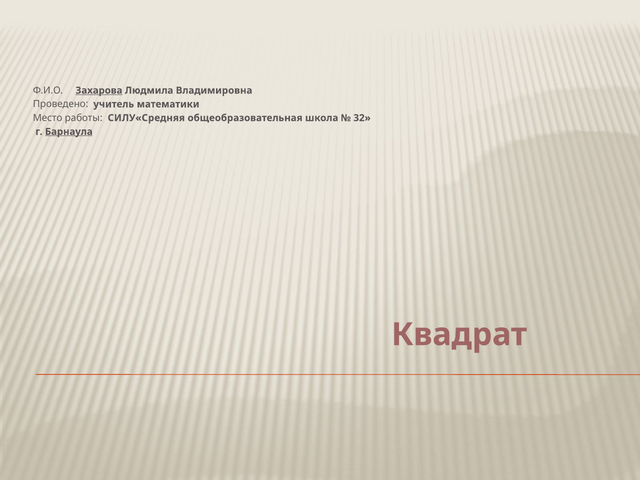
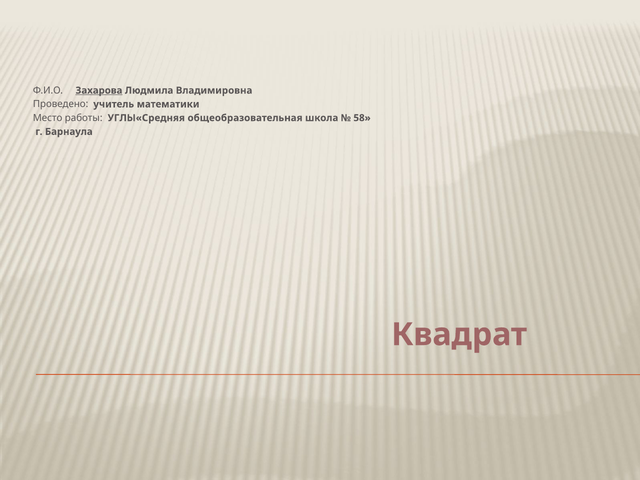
СИЛУ«Средняя: СИЛУ«Средняя -> УГЛЫ«Средняя (146, 118)
32: 32 -> 58 (362, 118)
Барнаула underline: present -> none (69, 132)
